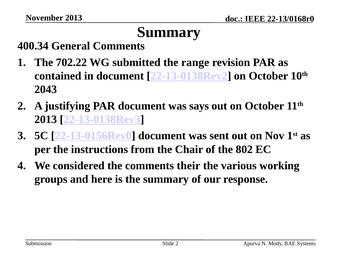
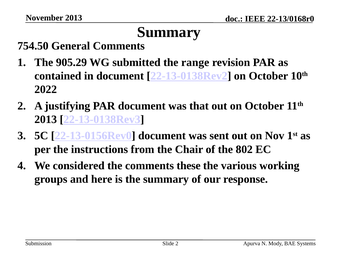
400.34: 400.34 -> 754.50 (33, 46)
702.22: 702.22 -> 905.29 (71, 62)
2043: 2043 -> 2022 (46, 89)
says: says -> that (199, 106)
their: their -> these (189, 165)
